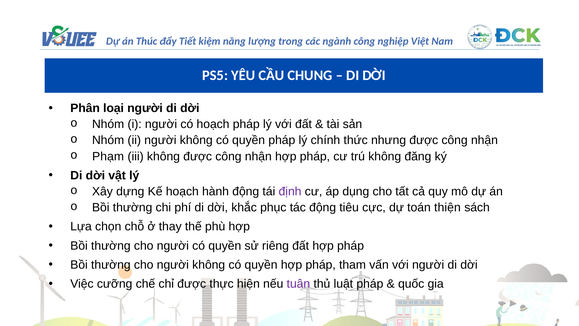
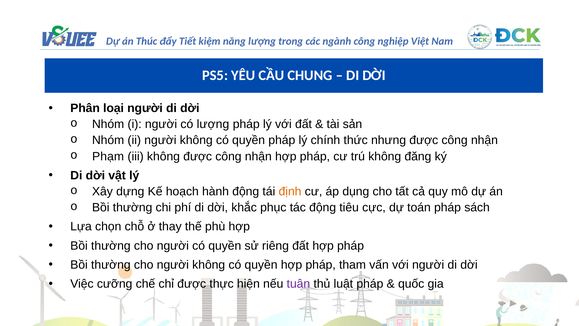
có hoạch: hoạch -> lượng (213, 124)
định colour: purple -> orange (290, 191)
toán thiện: thiện -> pháp (448, 207)
